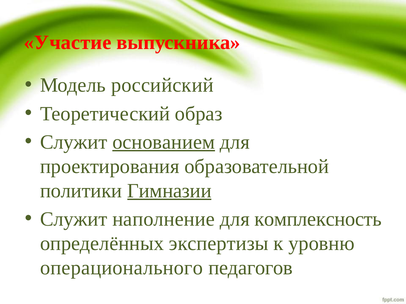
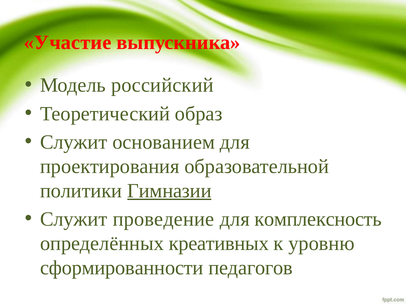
основанием underline: present -> none (164, 142)
наполнение: наполнение -> проведение (164, 219)
экспертизы: экспертизы -> креативных (219, 244)
операционального: операционального -> сформированности (122, 268)
